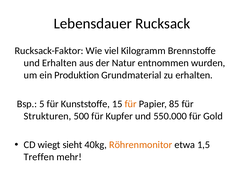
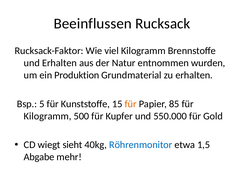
Lebensdauer: Lebensdauer -> Beeinflussen (93, 24)
Strukturen: Strukturen -> Kilogramm (48, 116)
Röhrenmonitor colour: orange -> blue (141, 145)
Treffen: Treffen -> Abgabe (39, 157)
